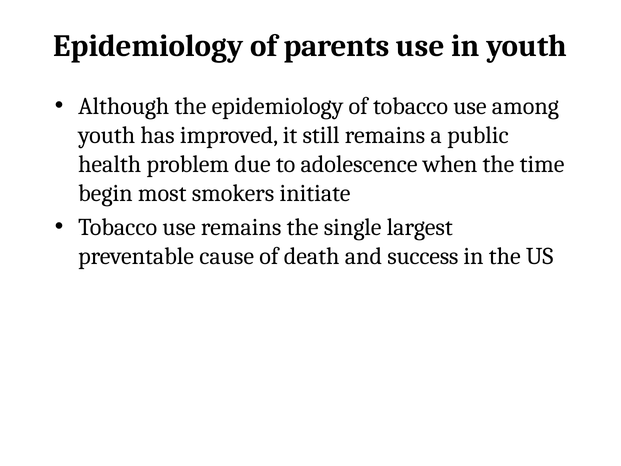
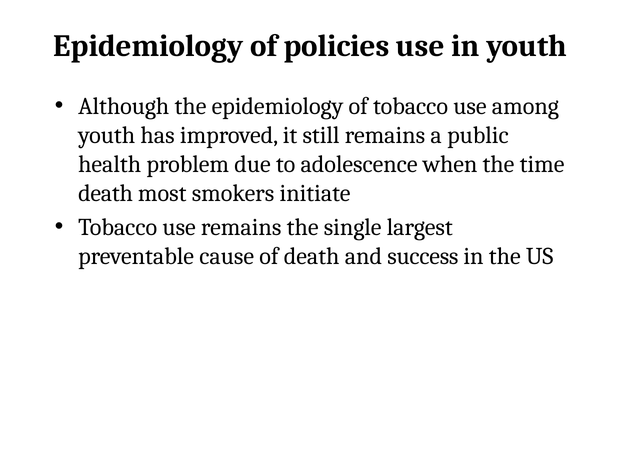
parents: parents -> policies (337, 46)
begin: begin -> death (106, 193)
